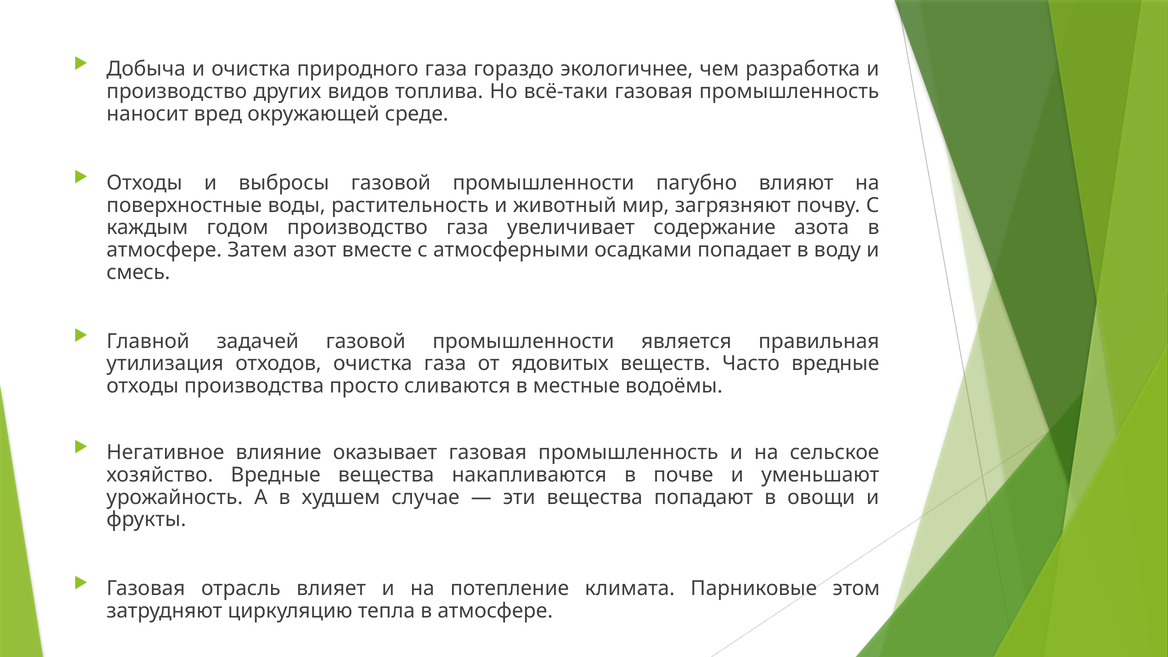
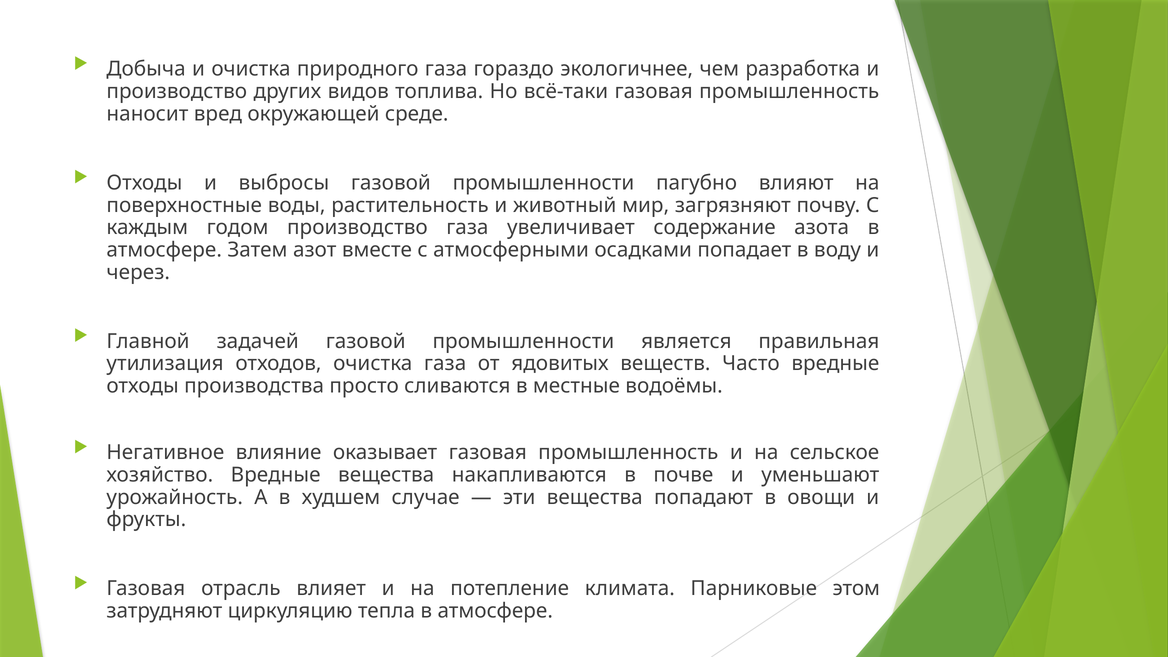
смесь: смесь -> через (138, 272)
